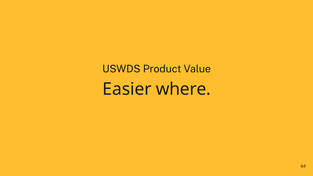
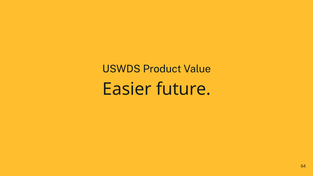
where: where -> future (183, 89)
